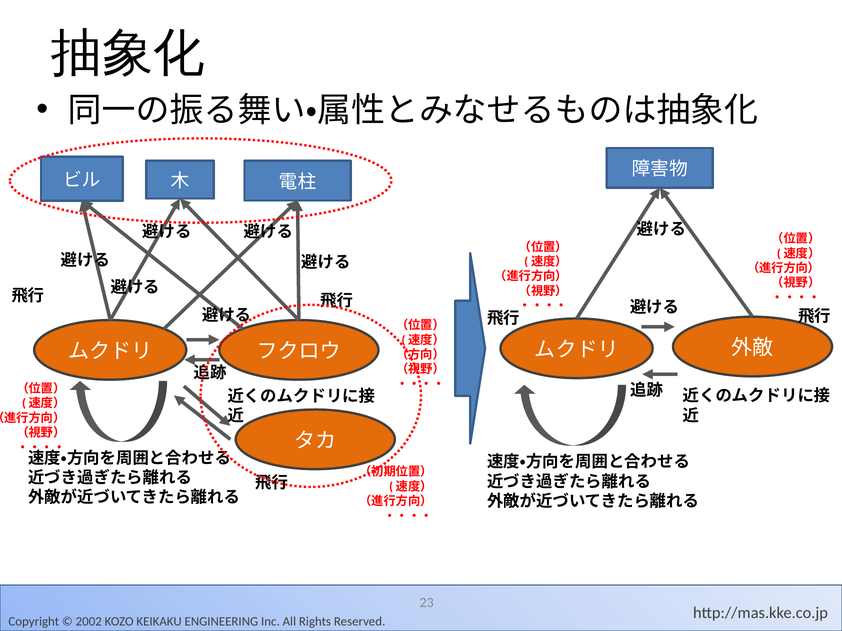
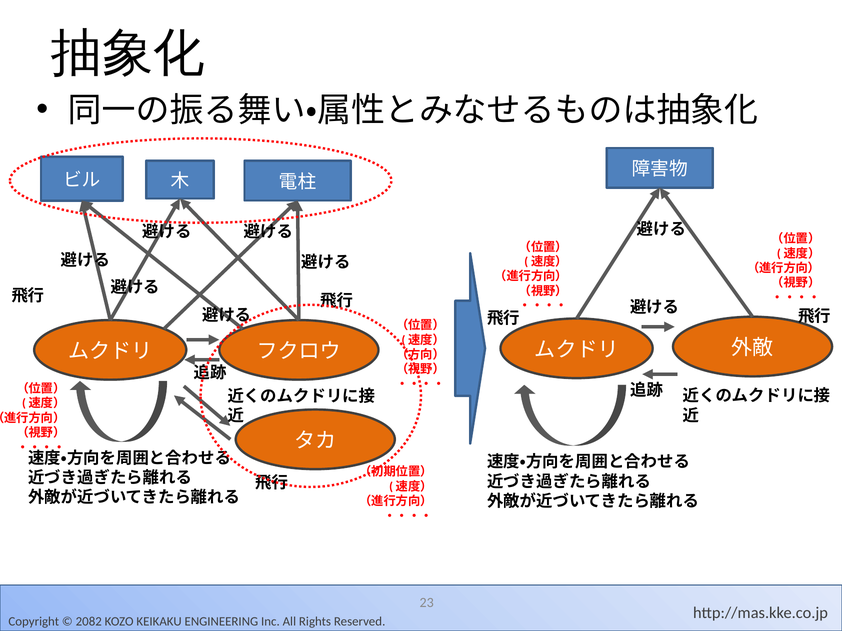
2002: 2002 -> 2082 (89, 622)
